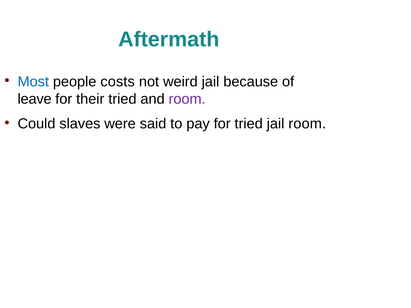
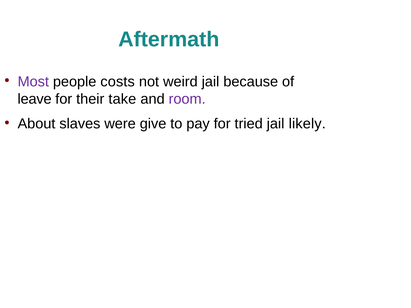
Most colour: blue -> purple (33, 82)
their tried: tried -> take (122, 99)
Could: Could -> About (37, 124)
said: said -> give (153, 124)
jail room: room -> likely (307, 124)
